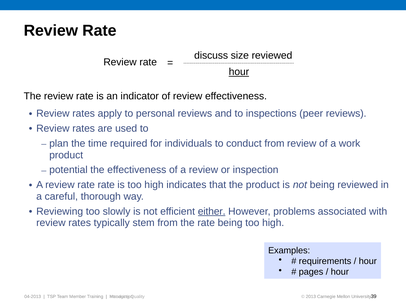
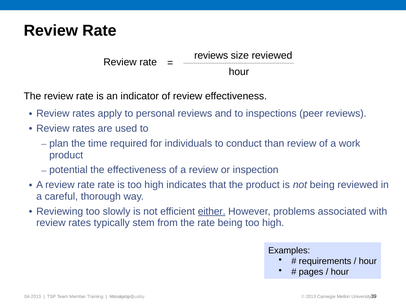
discuss: discuss -> reviews (211, 56)
hour underline: present -> none (239, 72)
conduct from: from -> than (274, 144)
